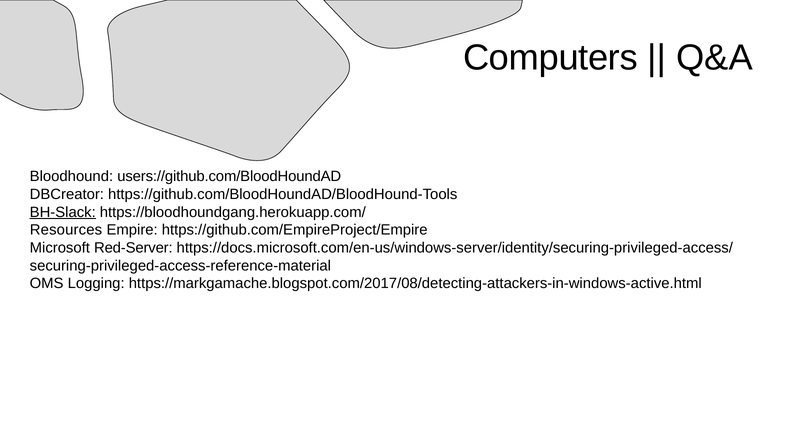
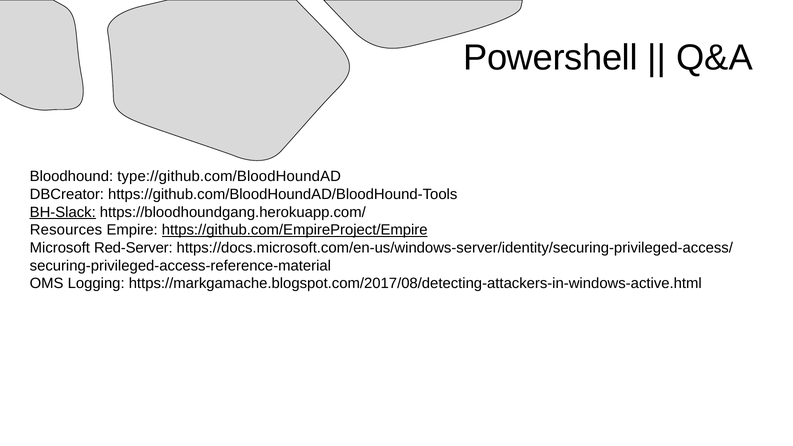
Computers: Computers -> Powershell (550, 58)
users://github.com/BloodHoundAD: users://github.com/BloodHoundAD -> type://github.com/BloodHoundAD (229, 176)
https://github.com/EmpireProject/Empire underline: none -> present (295, 230)
